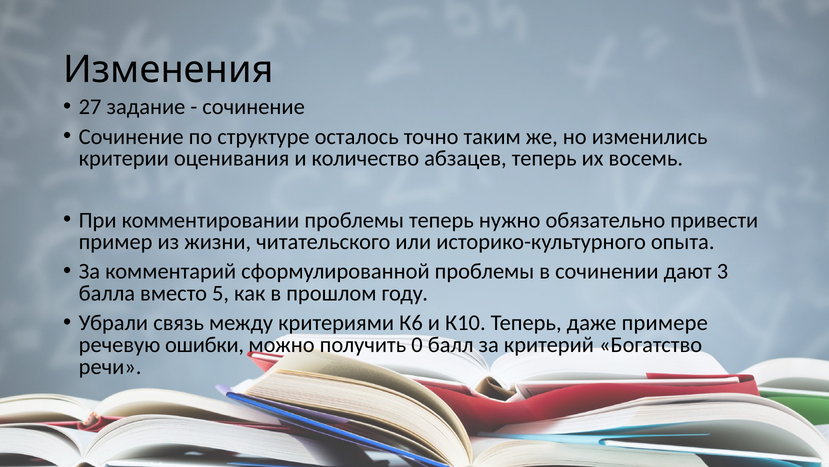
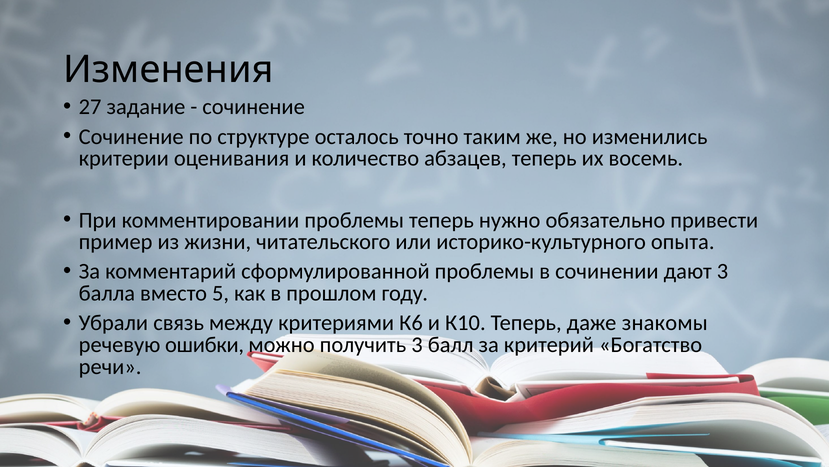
примере: примере -> знакомы (665, 323)
получить 0: 0 -> 3 (417, 344)
